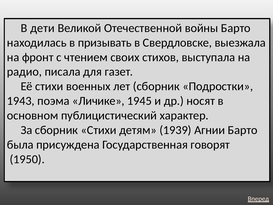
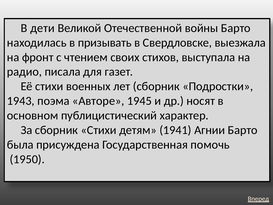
Личике: Личике -> Авторе (98, 101)
1939: 1939 -> 1941 (175, 130)
говорят: говорят -> помочь (210, 145)
